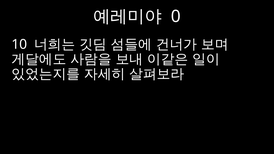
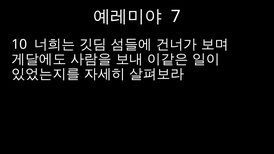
0: 0 -> 7 (176, 16)
